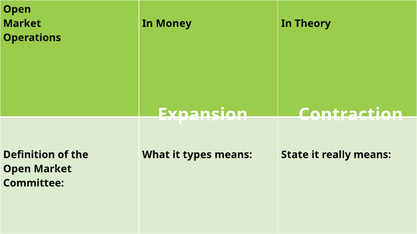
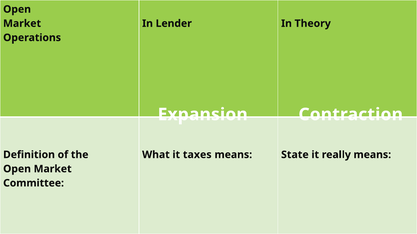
Money: Money -> Lender (174, 24)
types: types -> taxes (197, 155)
